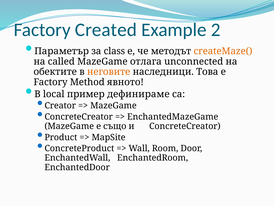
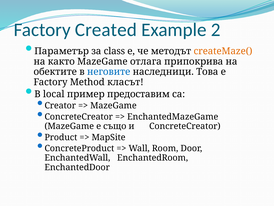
called: called -> както (61, 61)
unconnected: unconnected -> припокрива (194, 61)
неговите colour: orange -> blue (109, 72)
явното: явното -> класът (125, 82)
дефинираме: дефинираме -> предоставим (138, 94)
